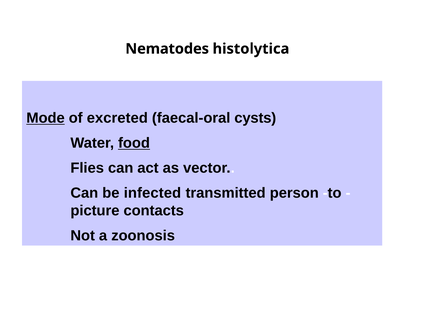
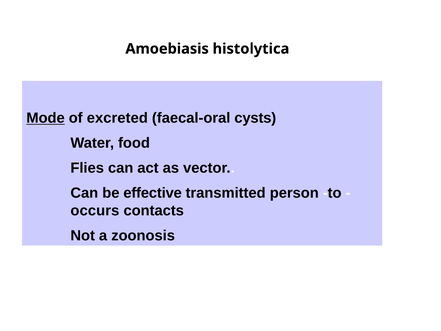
Nematodes: Nematodes -> Amoebiasis (167, 49)
food underline: present -> none (134, 143)
infected: infected -> effective (153, 193)
picture: picture -> occurs (95, 210)
